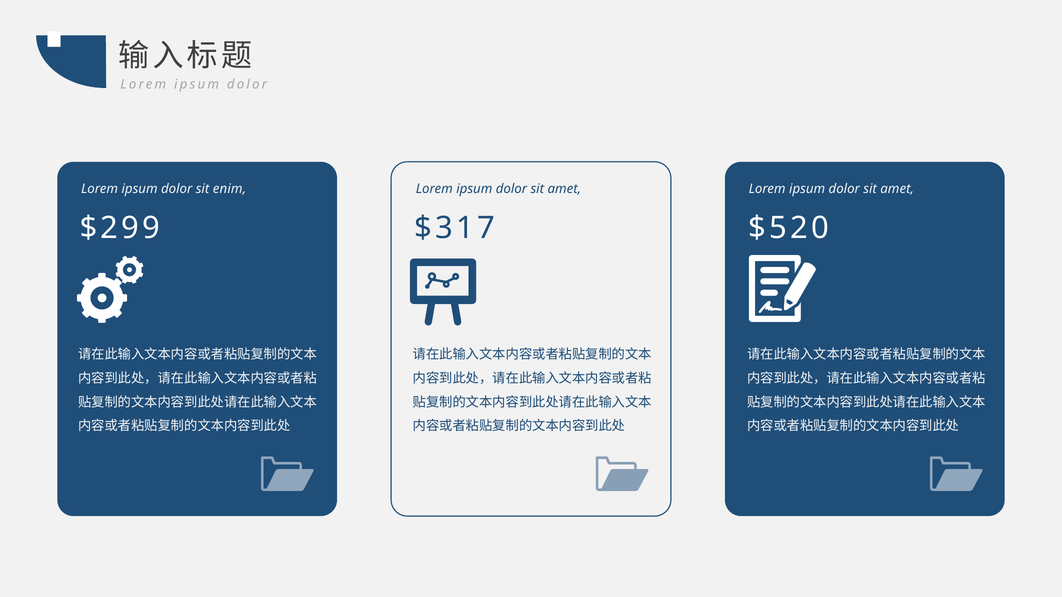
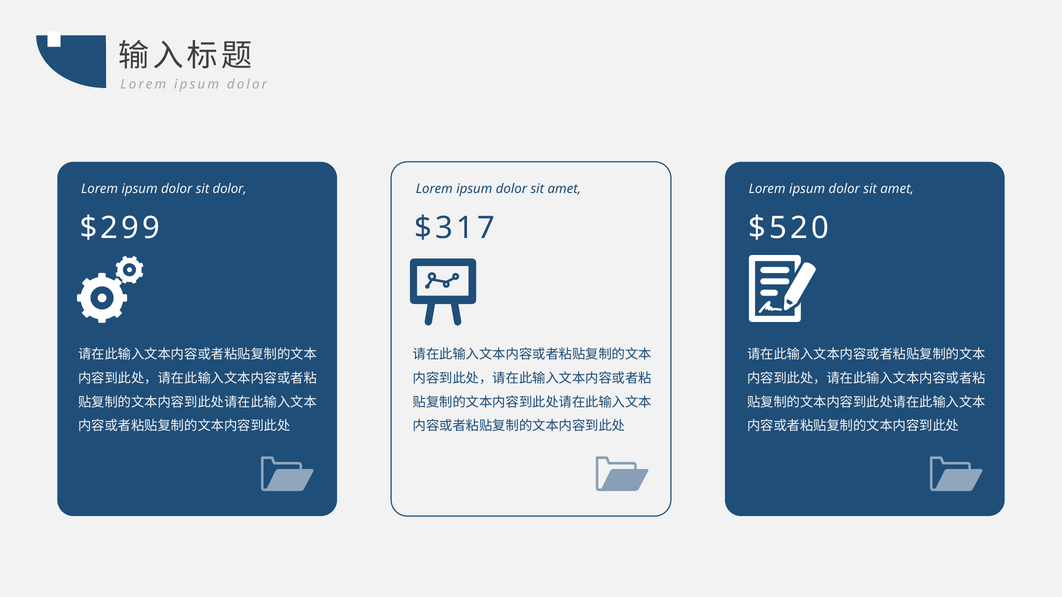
sit enim: enim -> dolor (230, 189)
